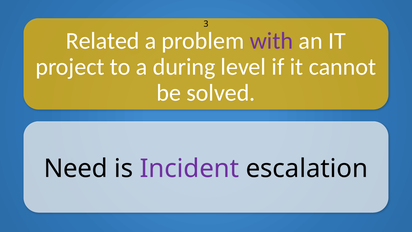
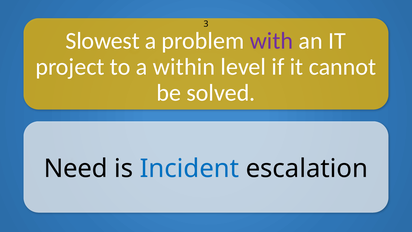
Related: Related -> Slowest (103, 41)
during: during -> within (184, 67)
Incident colour: purple -> blue (190, 169)
